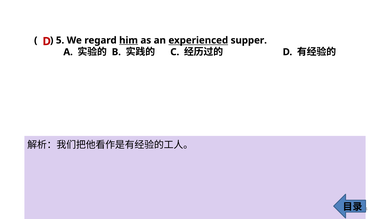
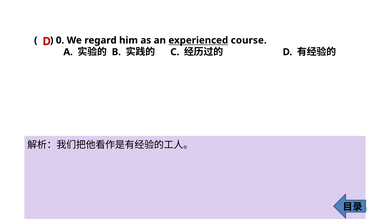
5: 5 -> 0 (60, 40)
him underline: present -> none (129, 40)
supper: supper -> course (249, 40)
